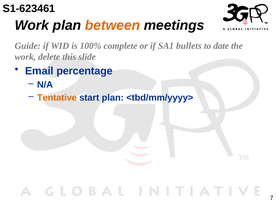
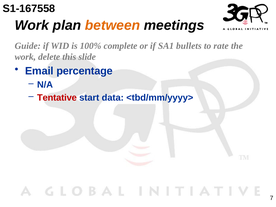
S1-623461: S1-623461 -> S1-167558 (29, 9)
date: date -> rate (221, 46)
Tentative colour: orange -> red (57, 98)
start plan: plan -> data (113, 98)
